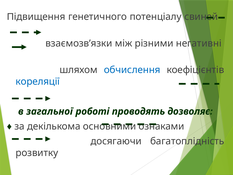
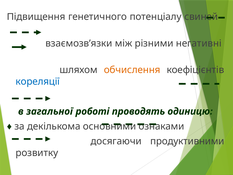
обчислення colour: blue -> orange (132, 70)
дозволяє: дозволяє -> одиницю (189, 111)
багатоплідність: багатоплідність -> продуктивними (187, 141)
